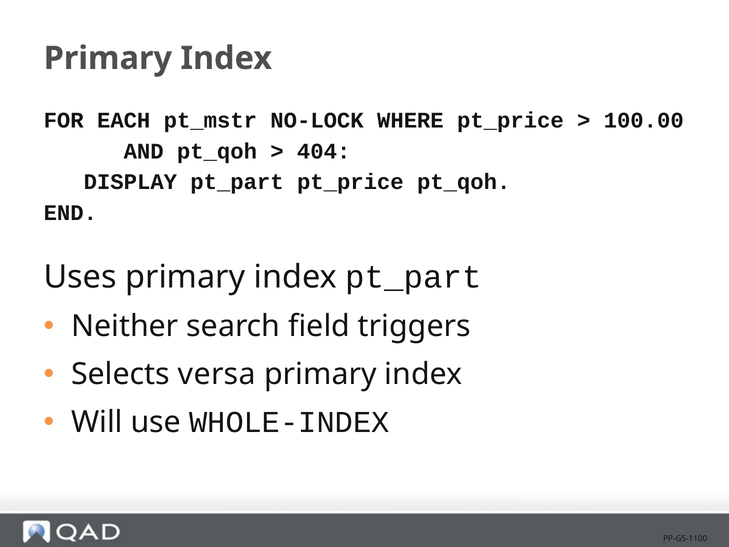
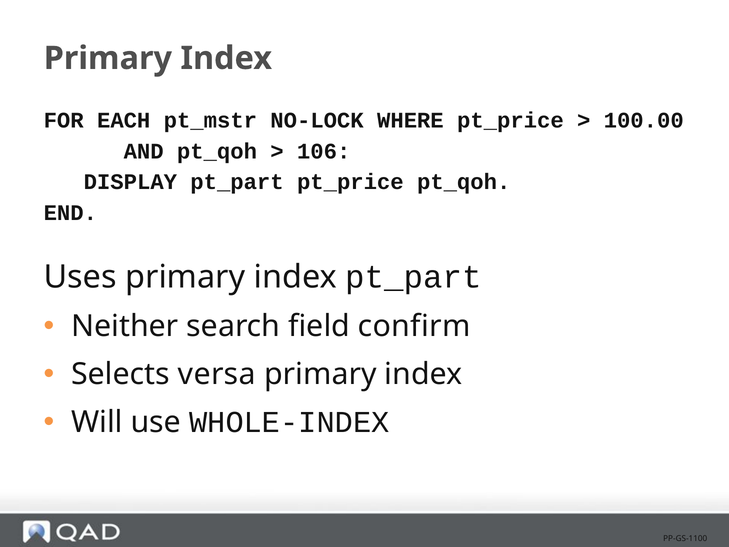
404: 404 -> 106 (324, 151)
triggers: triggers -> confirm (414, 326)
